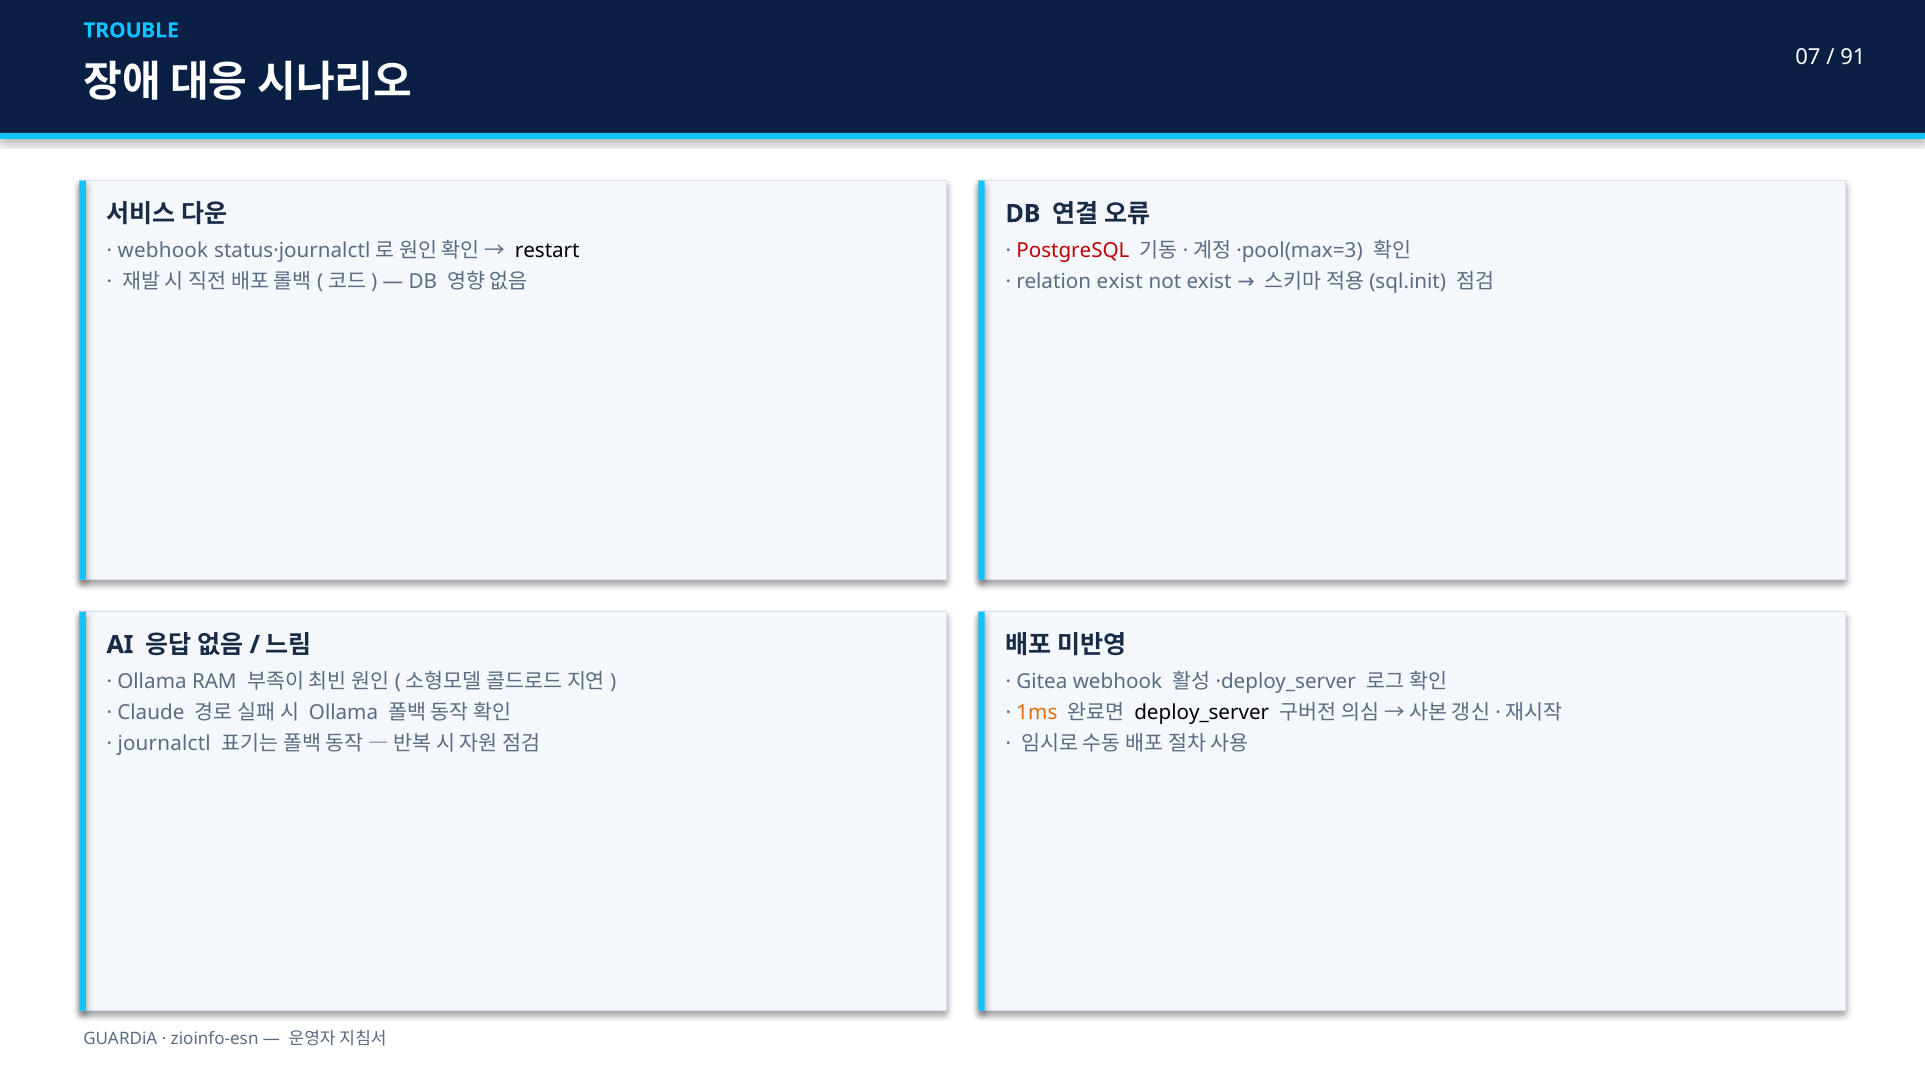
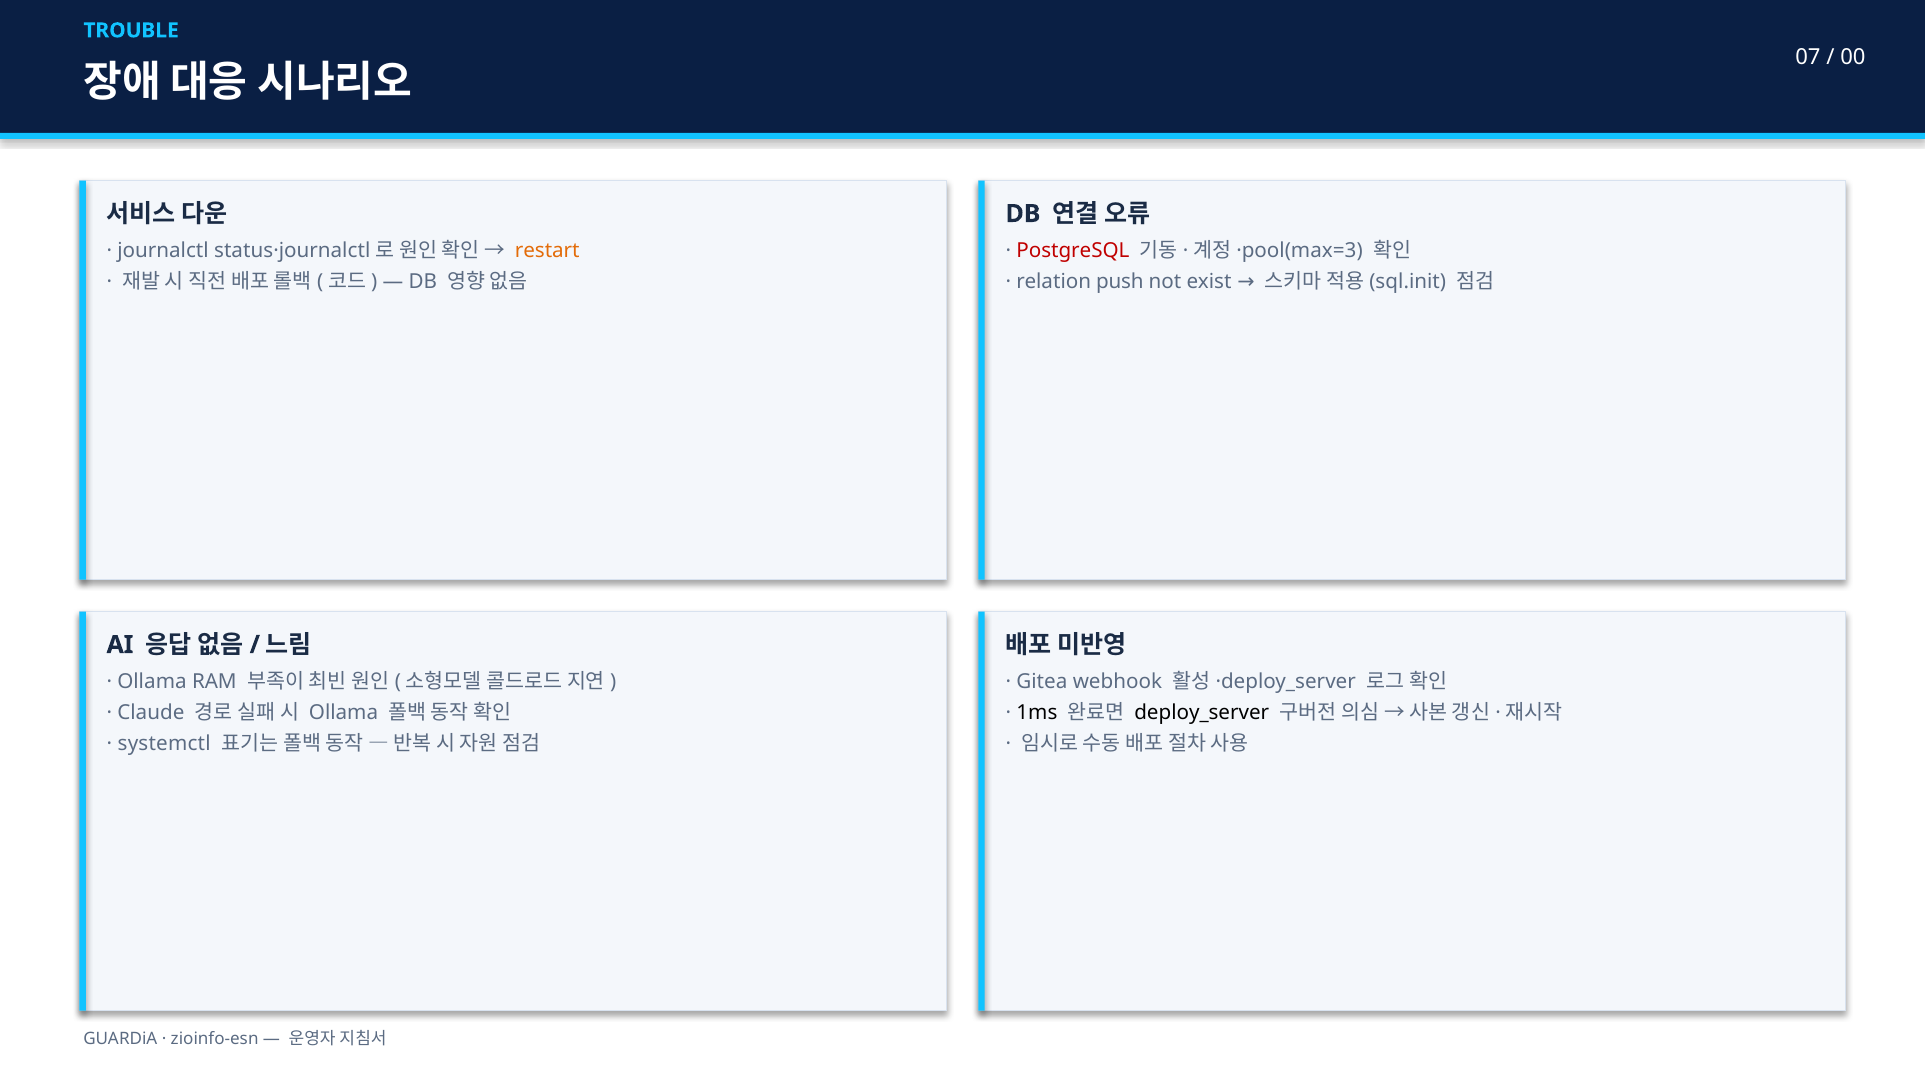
91: 91 -> 00 (1853, 57)
webhook: webhook -> journalctl (163, 251)
restart colour: black -> orange (547, 251)
relation exist: exist -> push (1120, 282)
1ms colour: orange -> black (1037, 713)
journalctl: journalctl -> systemctl (164, 743)
